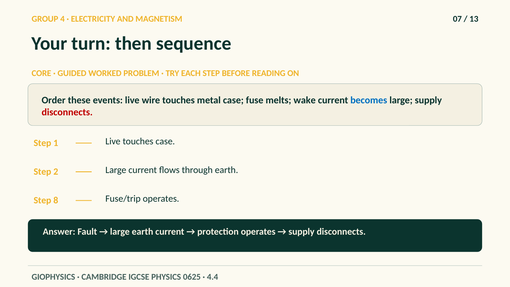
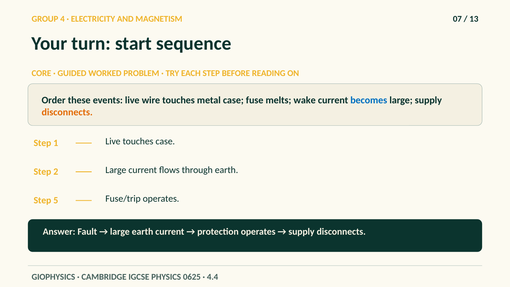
then: then -> start (134, 43)
disconnects colour: red -> orange (67, 112)
8: 8 -> 5 (56, 200)
